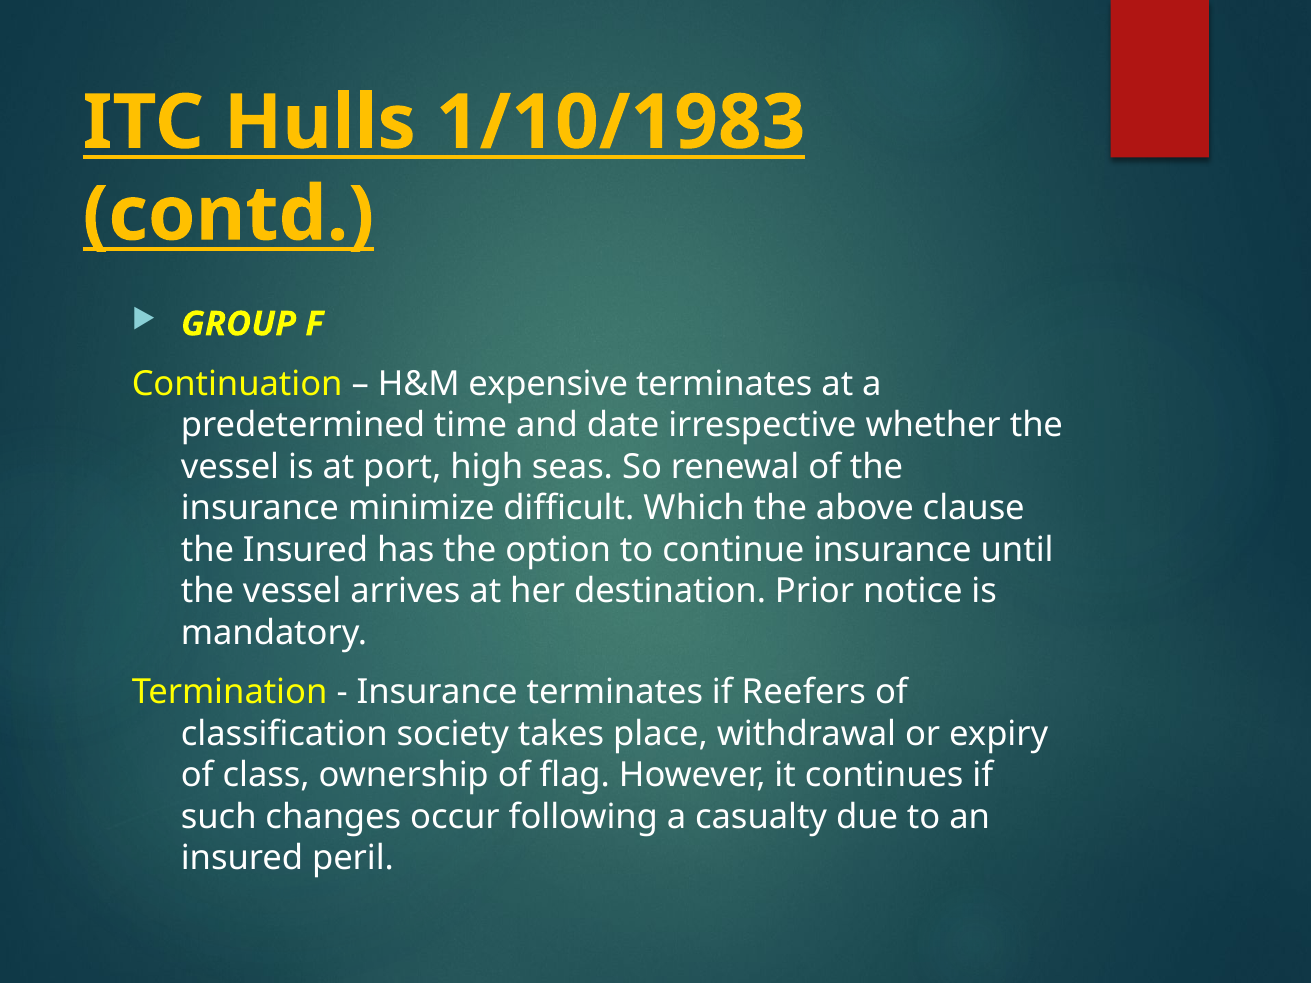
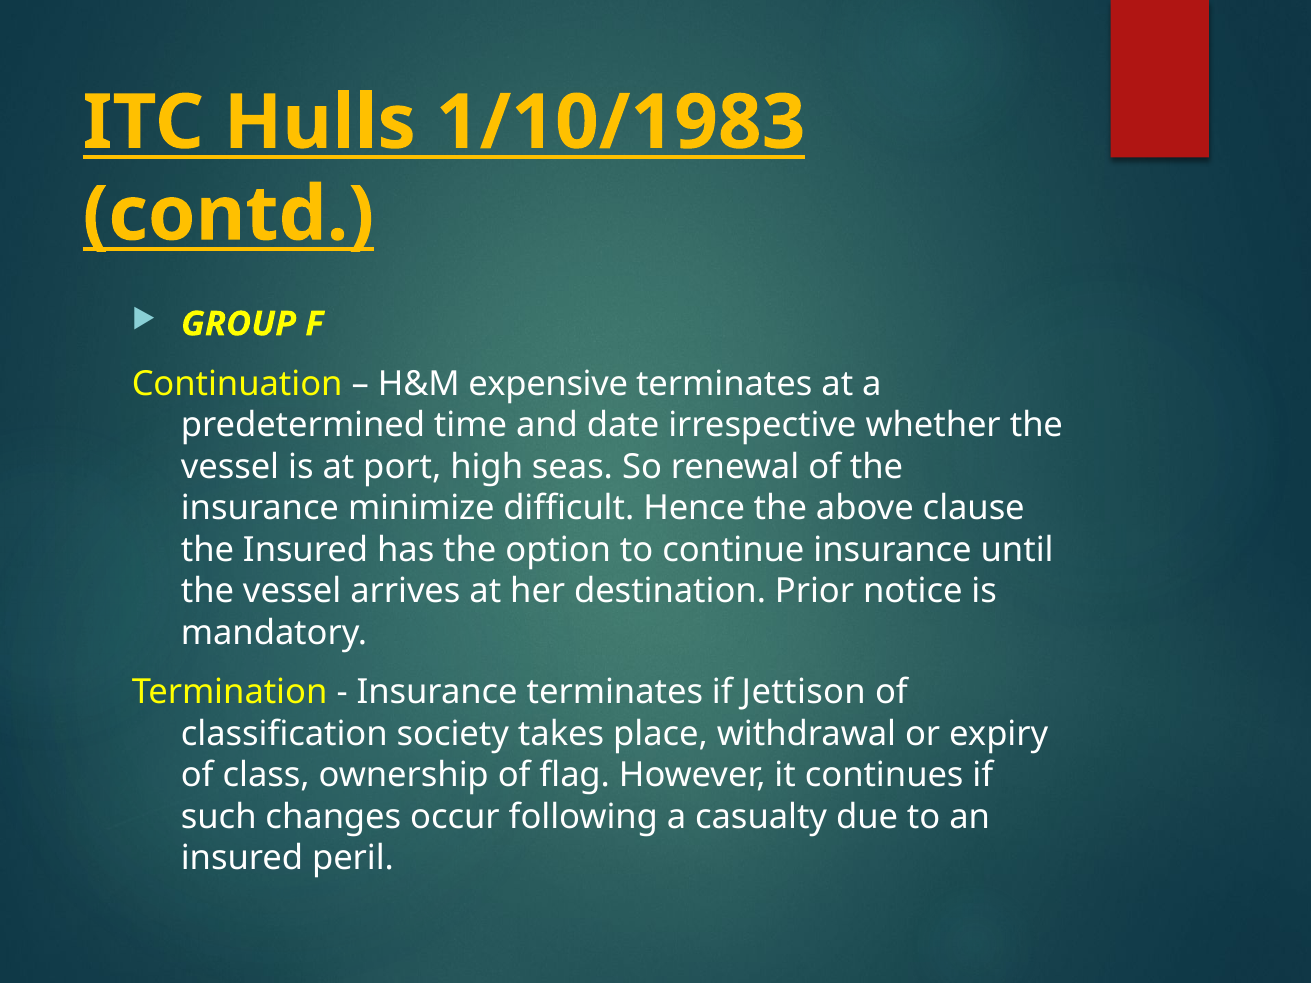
Which: Which -> Hence (694, 508)
Reefers: Reefers -> Jettison (804, 693)
